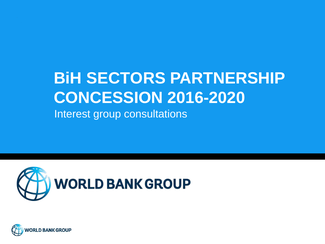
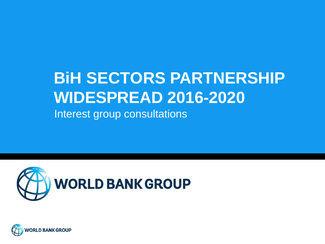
CONCESSION: CONCESSION -> WIDESPREAD (108, 98)
